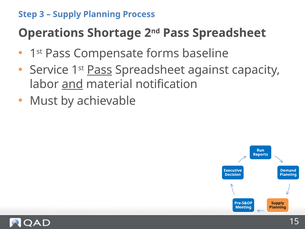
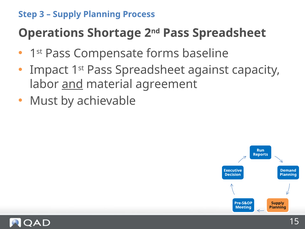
Service: Service -> Impact (49, 70)
Pass underline: present -> none (100, 70)
notification: notification -> agreement (166, 84)
